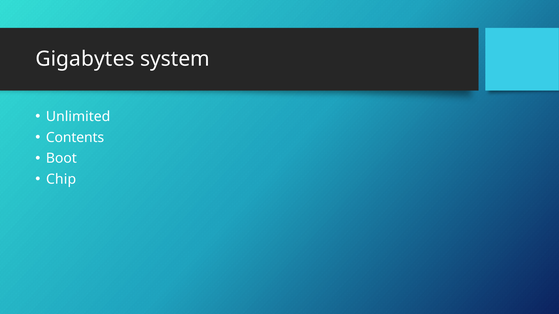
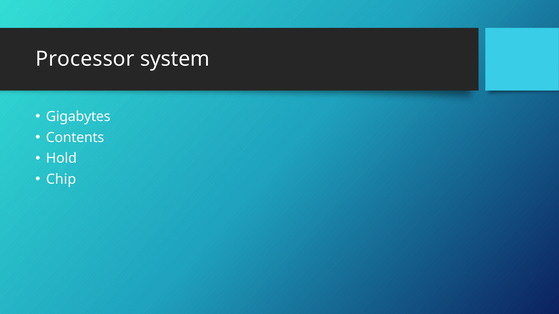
Gigabytes: Gigabytes -> Processor (85, 59)
Unlimited: Unlimited -> Gigabytes (78, 117)
Boot: Boot -> Hold (61, 159)
